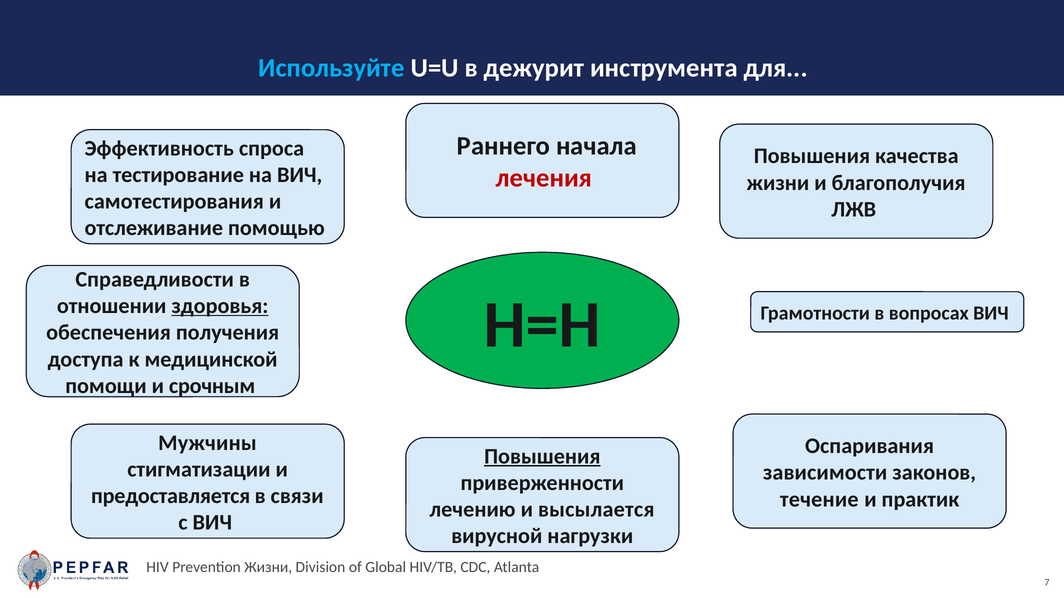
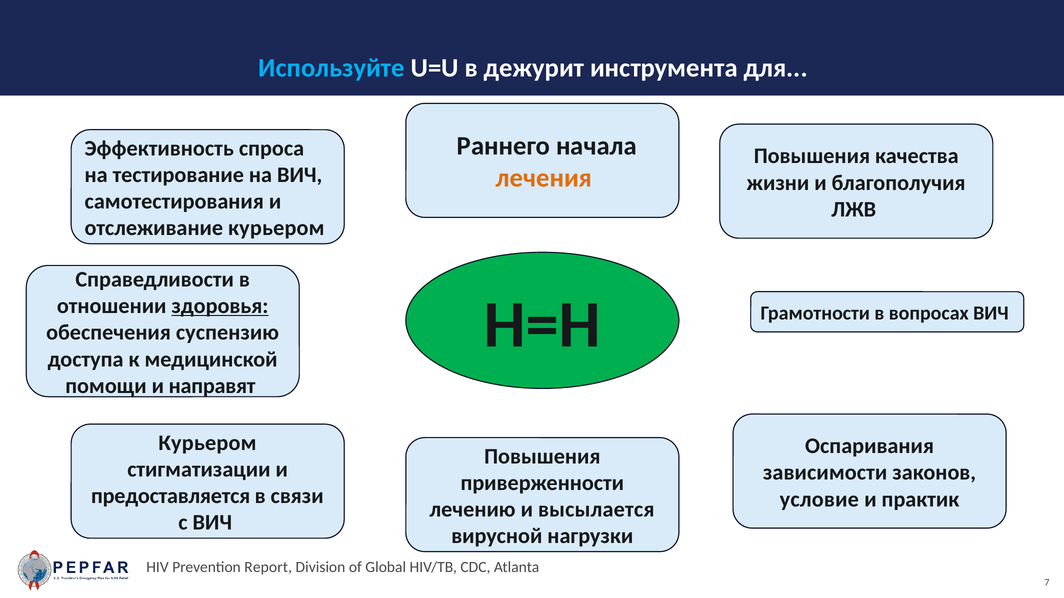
лечения colour: red -> orange (544, 178)
отслеживание помощью: помощью -> курьером (276, 228)
получения: получения -> суспензию (227, 333)
срочным: срочным -> направят (212, 386)
Мужчины: Мужчины -> Курьером (207, 443)
Повышения underline: present -> none (542, 457)
течение: течение -> условие (819, 500)
Prevention Жизни: Жизни -> Report (268, 567)
